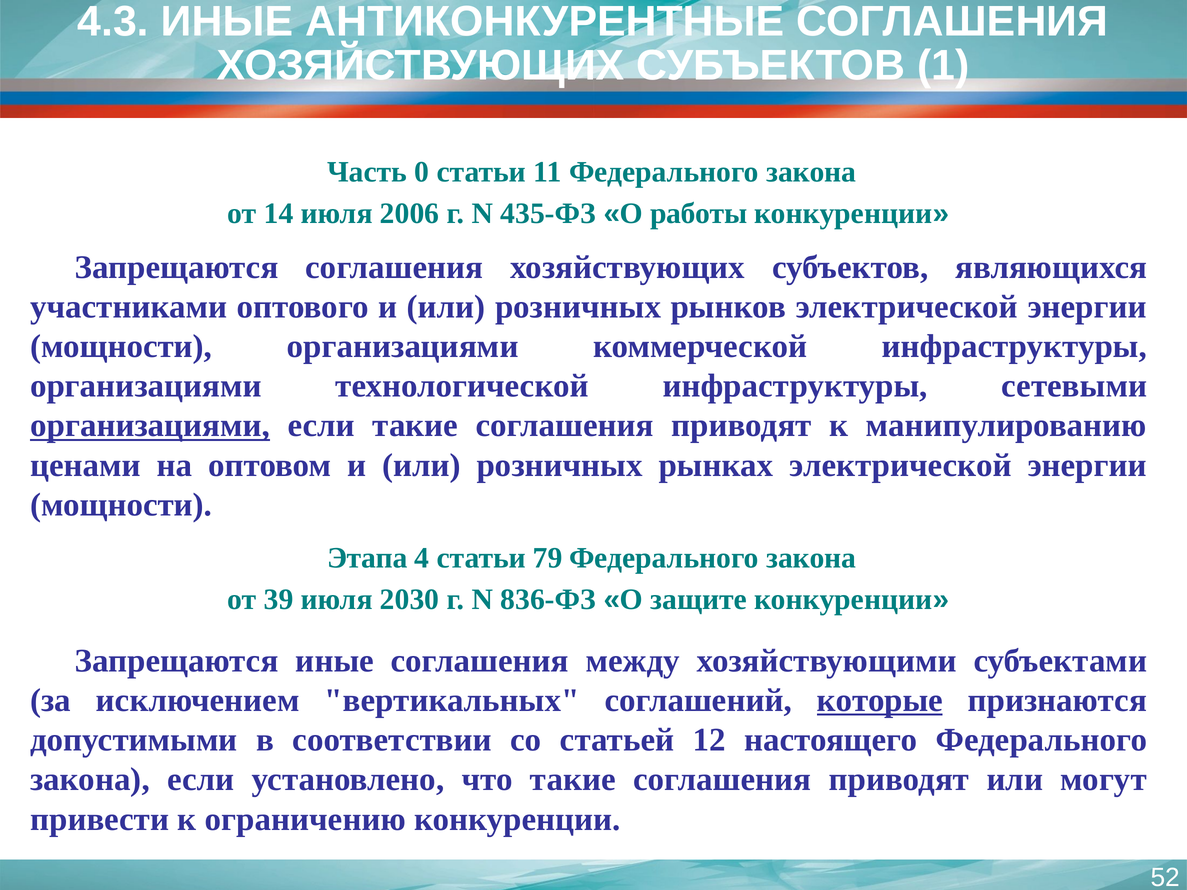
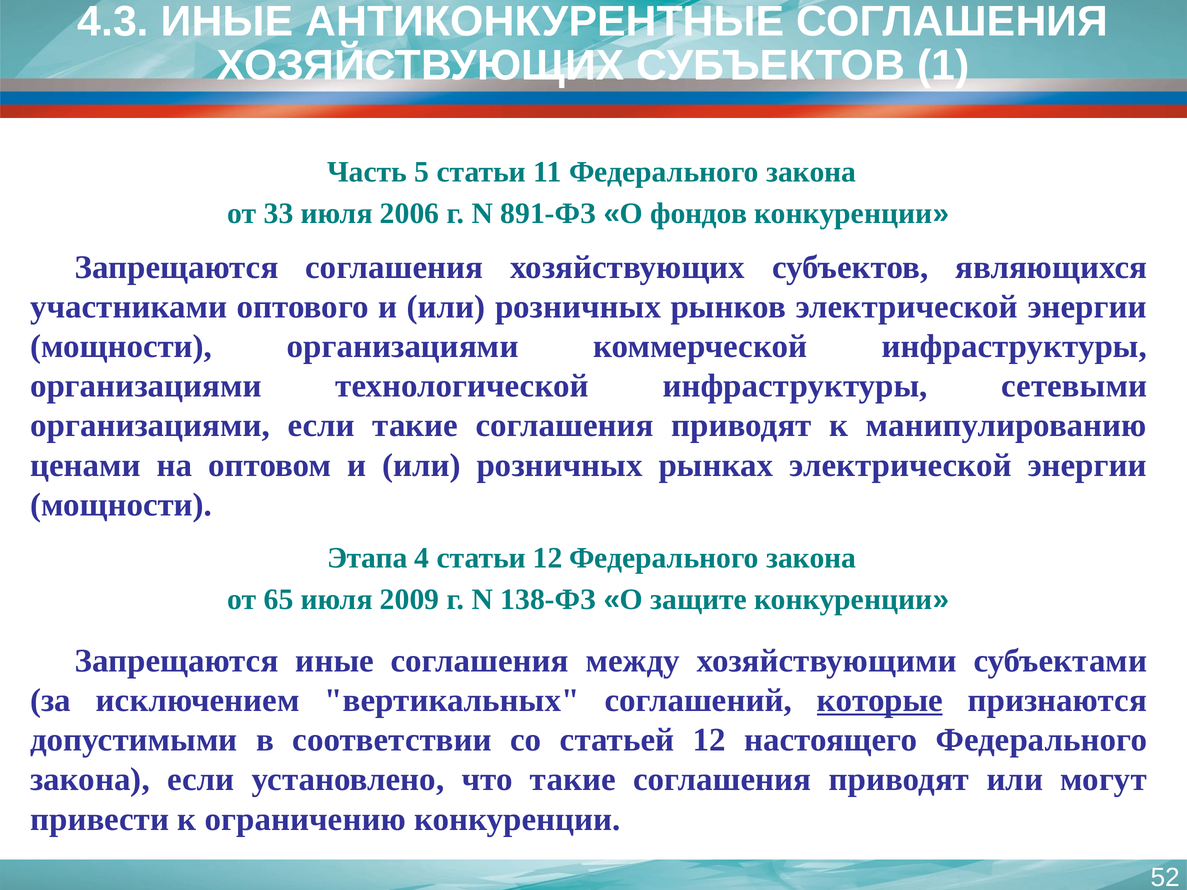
0: 0 -> 5 (422, 172)
14: 14 -> 33 (279, 213)
435-ФЗ: 435-ФЗ -> 891-ФЗ (548, 213)
работы: работы -> фондов (699, 213)
организациями underline: present -> none (150, 426)
статьи 79: 79 -> 12 (548, 558)
39: 39 -> 65 (279, 600)
2030: 2030 -> 2009 (410, 600)
836-ФЗ: 836-ФЗ -> 138-ФЗ (548, 600)
